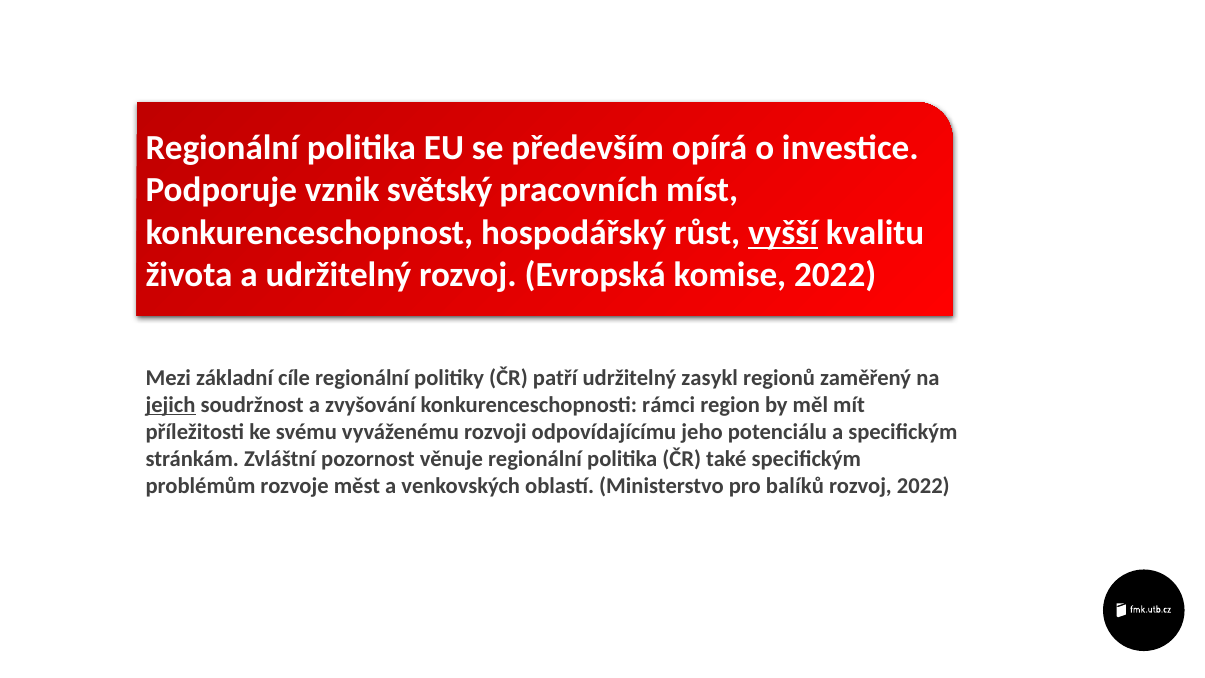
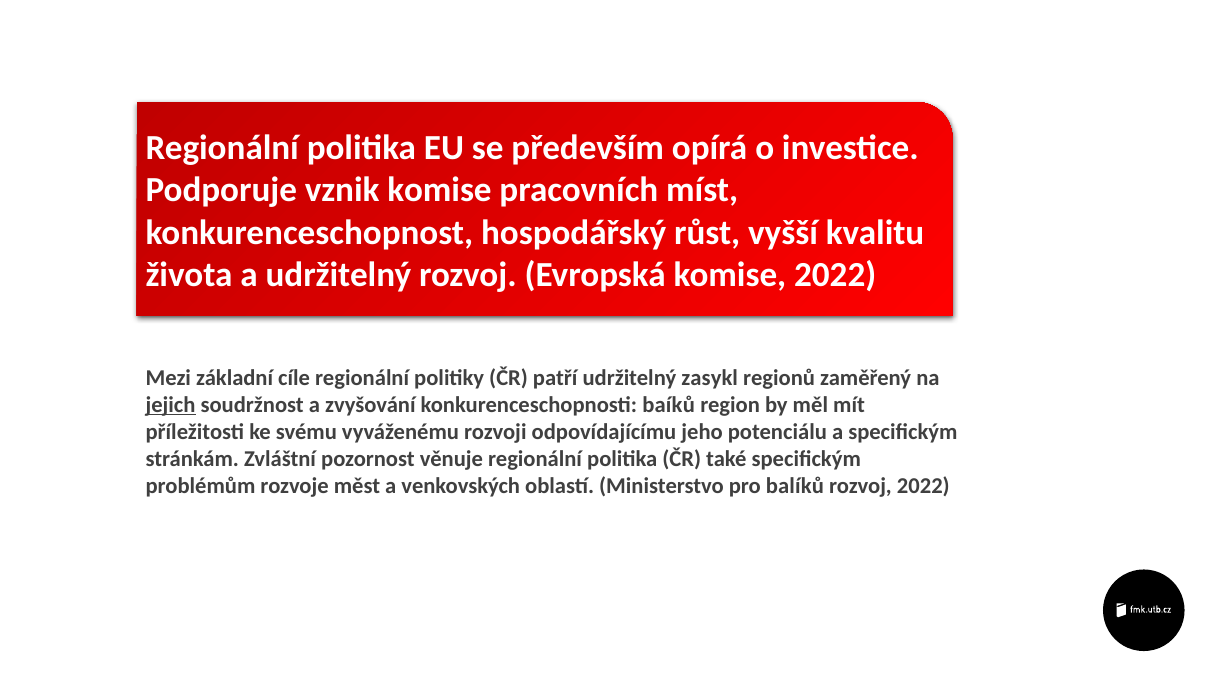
vznik světský: světský -> komise (440, 190)
vyšší underline: present -> none (783, 232)
rámci: rámci -> baíků (669, 405)
